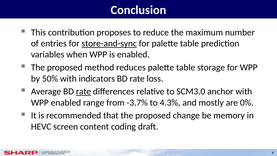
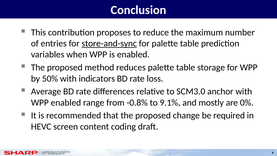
rate underline: present -> none (84, 91)
-3.7%: -3.7% -> -0.8% (137, 102)
4.3%: 4.3% -> 9.1% (170, 102)
memory: memory -> required (229, 115)
